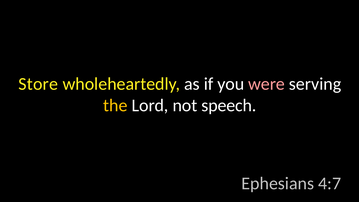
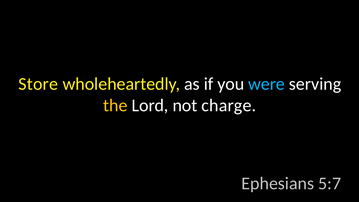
were colour: pink -> light blue (267, 84)
speech: speech -> charge (229, 105)
4:7: 4:7 -> 5:7 (330, 183)
